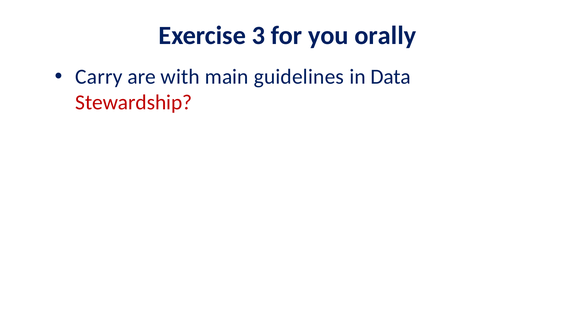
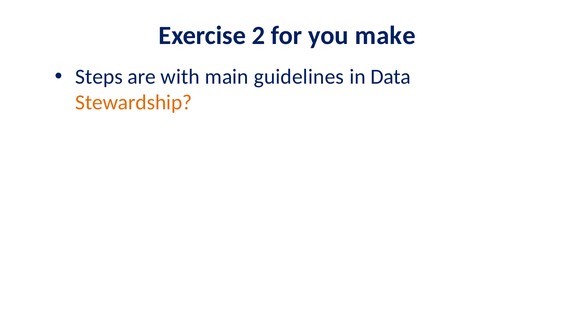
3: 3 -> 2 (258, 35)
orally: orally -> make (385, 35)
Carry: Carry -> Steps (99, 77)
Stewardship colour: red -> orange (134, 103)
